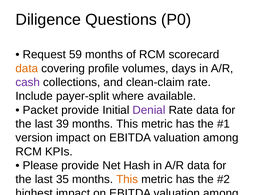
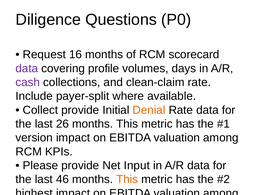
59: 59 -> 16 (75, 55)
data colour: orange -> purple (27, 68)
Packet: Packet -> Collect (40, 110)
Denial colour: purple -> orange (149, 110)
39: 39 -> 26 (62, 124)
Hash: Hash -> Input (137, 165)
35: 35 -> 46 (62, 179)
